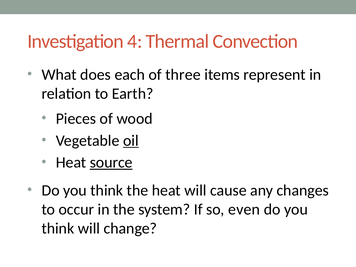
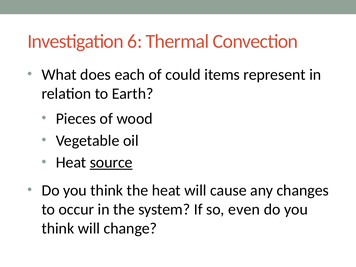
4: 4 -> 6 (135, 41)
three: three -> could (183, 75)
oil underline: present -> none (131, 141)
